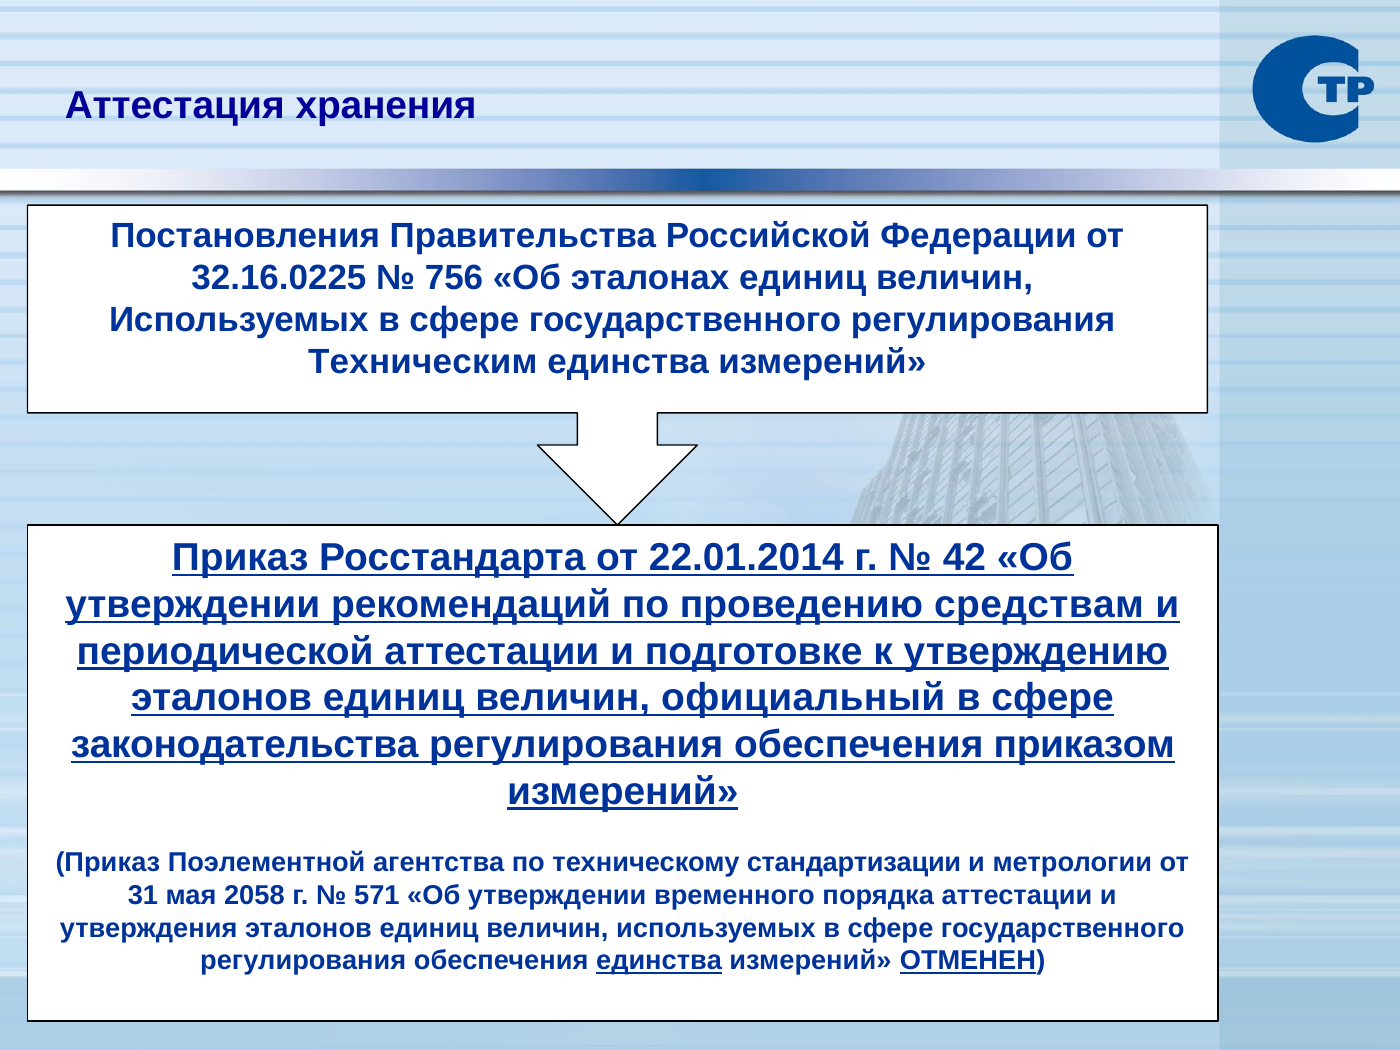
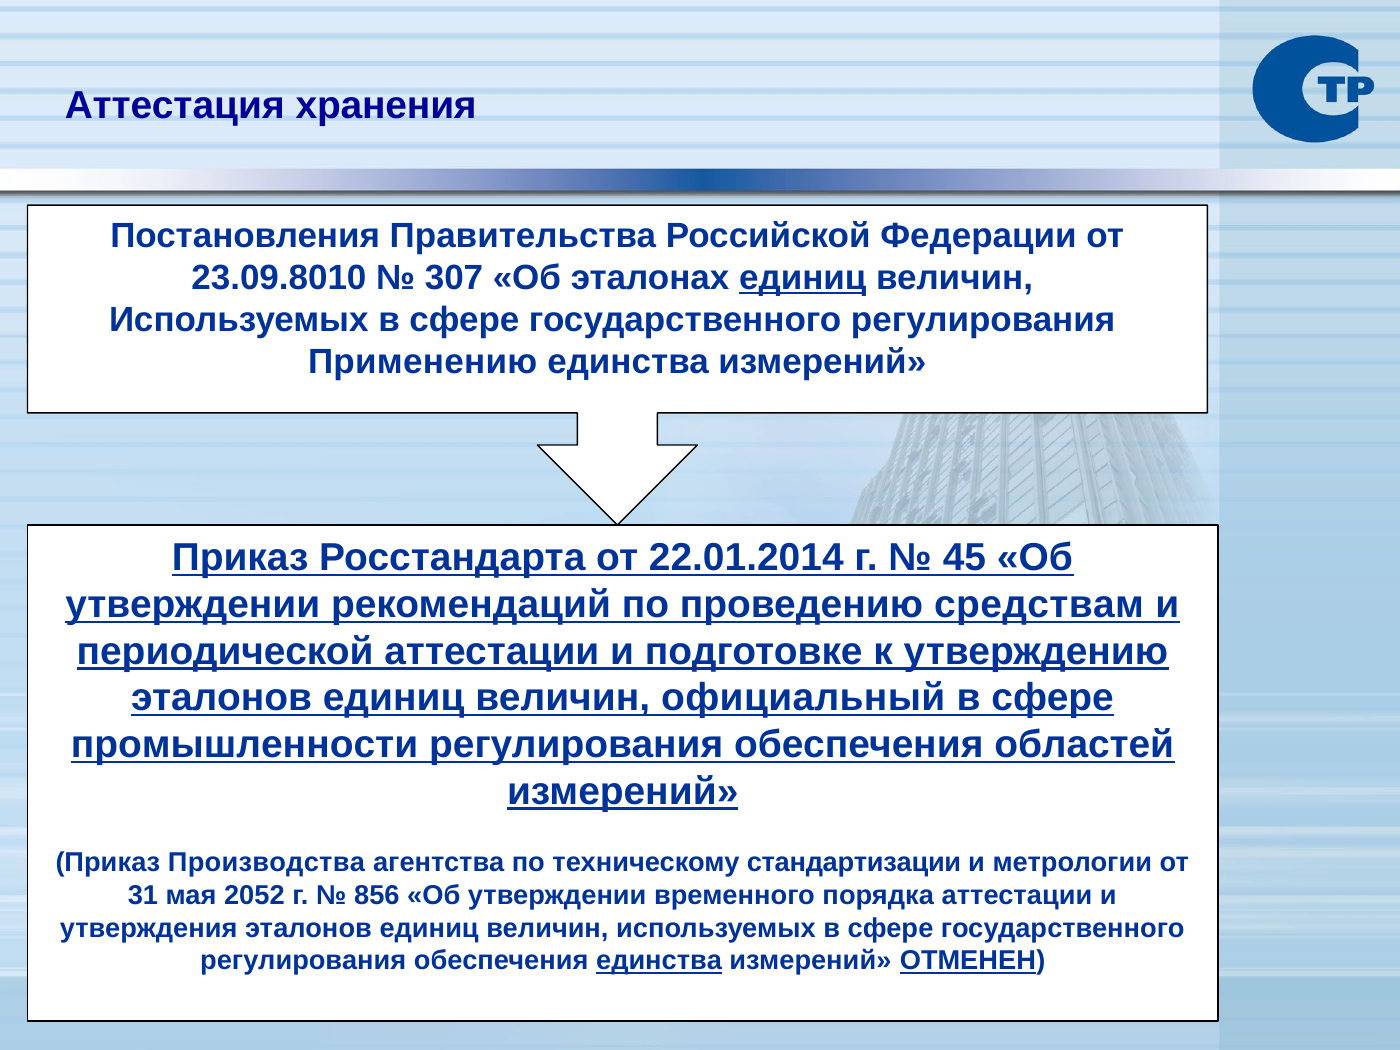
32.16.0225: 32.16.0225 -> 23.09.8010 (279, 278)
756: 756 -> 307 (454, 278)
единиц underline: none -> present (803, 278)
Техническим: Техническим -> Применению (423, 362)
42: 42 -> 45 (964, 558)
законодательства: законодательства -> промышленности (244, 745)
приказом: приказом -> областей (1084, 745)
Поэлементной: Поэлементной -> Производства (266, 863)
2058: 2058 -> 2052 (254, 896)
571: 571 -> 856 (377, 896)
